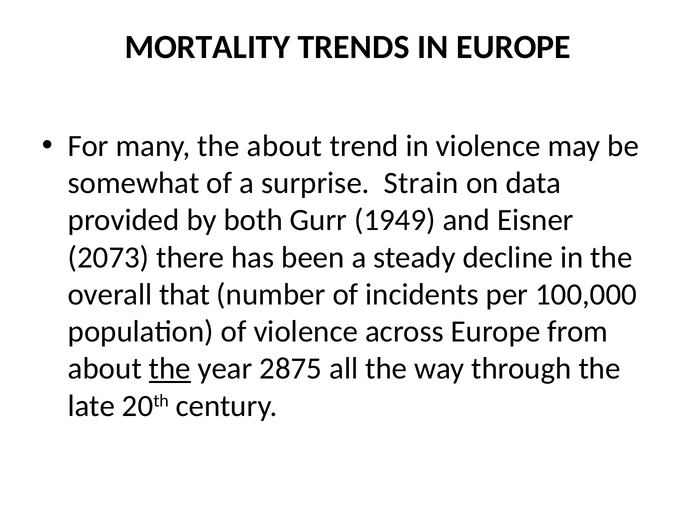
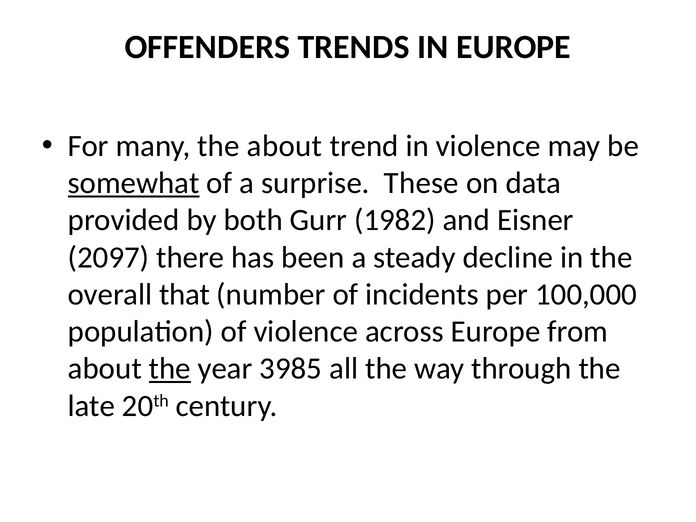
MORTALITY: MORTALITY -> OFFENDERS (207, 47)
somewhat underline: none -> present (134, 183)
Strain: Strain -> These (421, 183)
1949: 1949 -> 1982 (395, 220)
2073: 2073 -> 2097 (109, 257)
2875: 2875 -> 3985 (291, 369)
